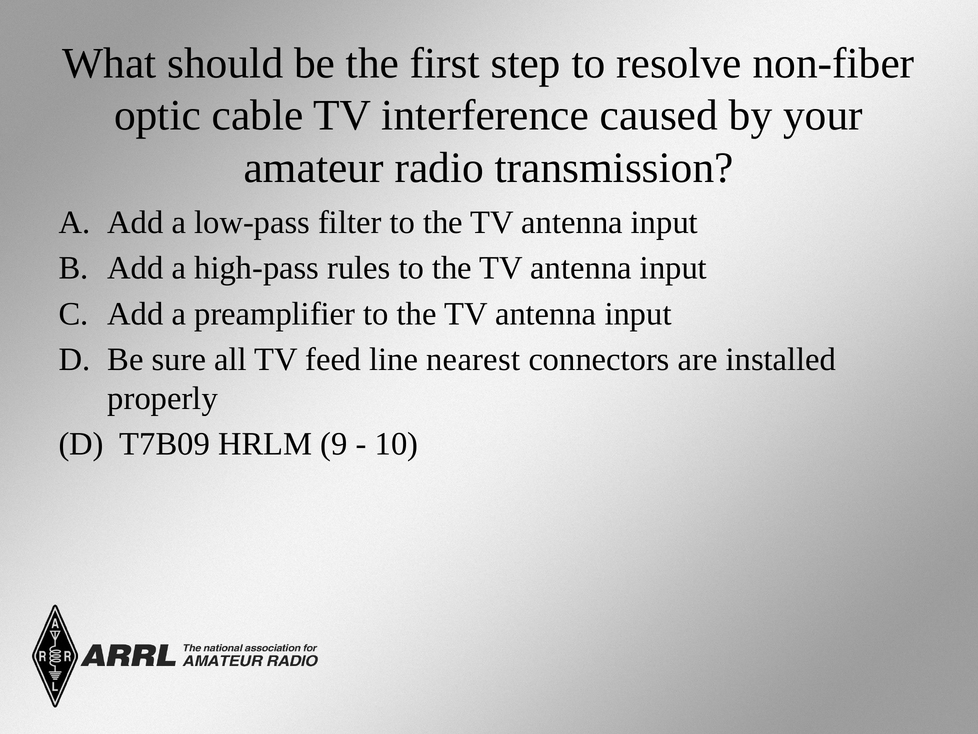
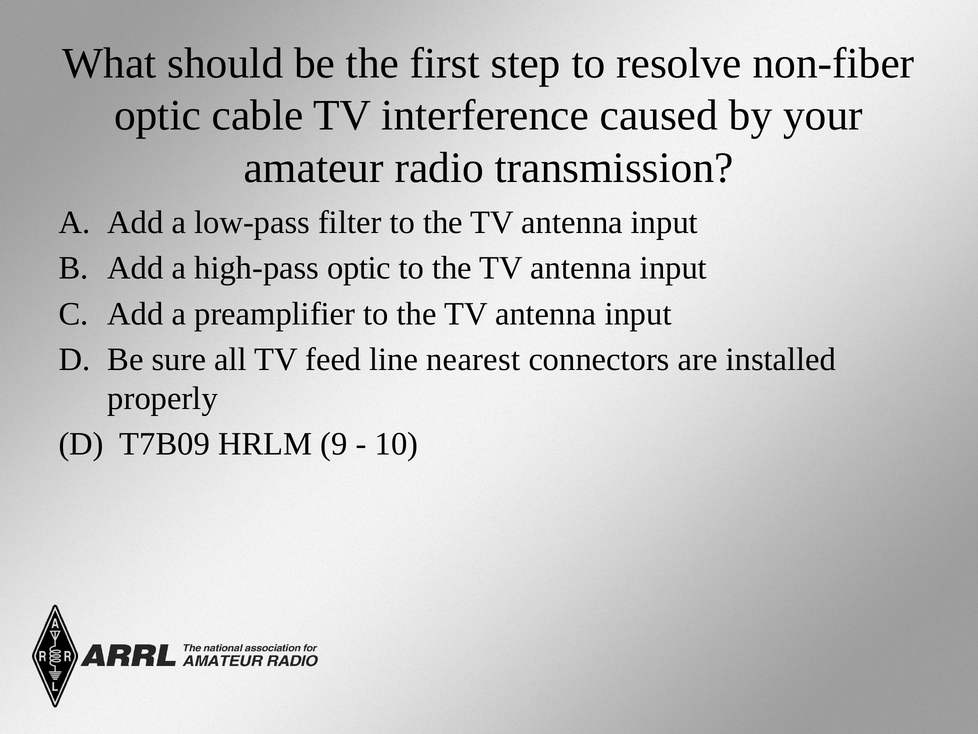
high-pass rules: rules -> optic (359, 268)
